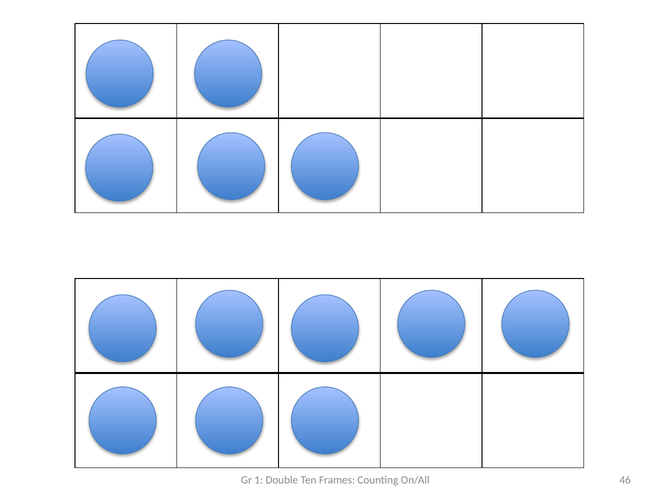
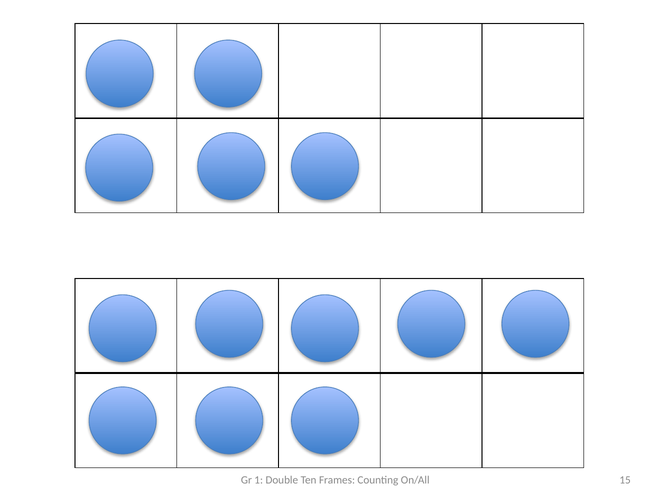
46: 46 -> 15 (625, 480)
